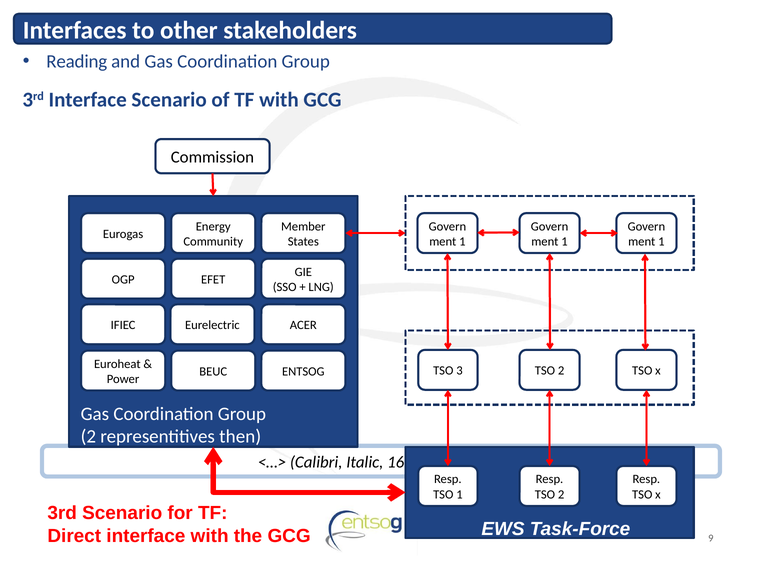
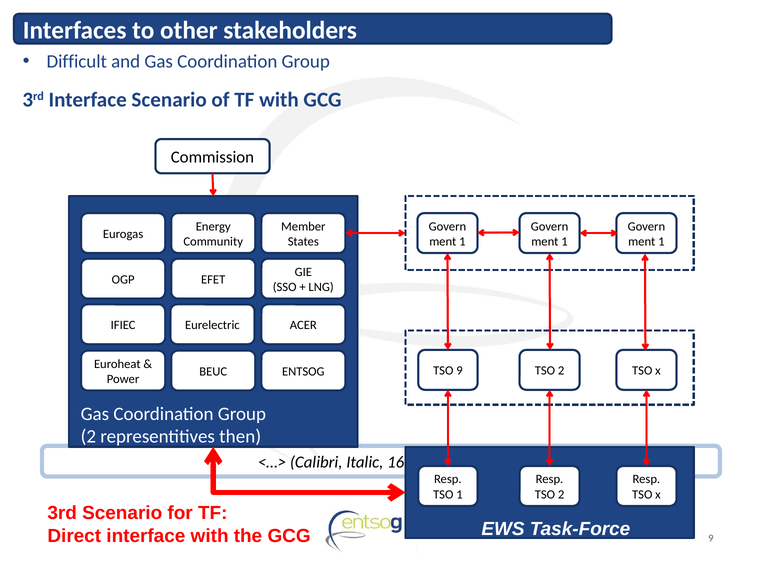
Reading: Reading -> Difficult (77, 62)
TSO 3: 3 -> 9 (459, 371)
